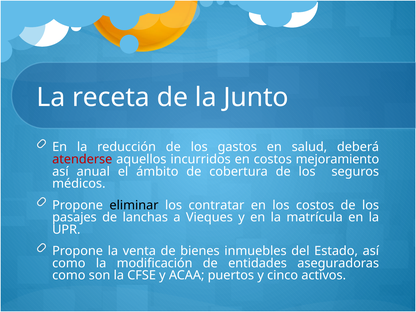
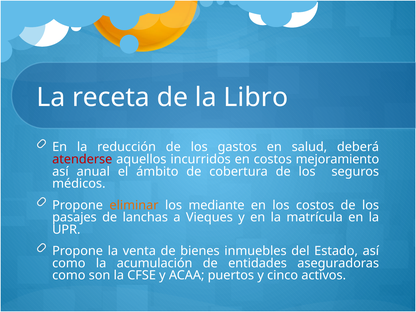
Junto: Junto -> Libro (256, 97)
eliminar colour: black -> orange (134, 205)
contratar: contratar -> mediante (217, 205)
modificación: modificación -> acumulación (155, 263)
